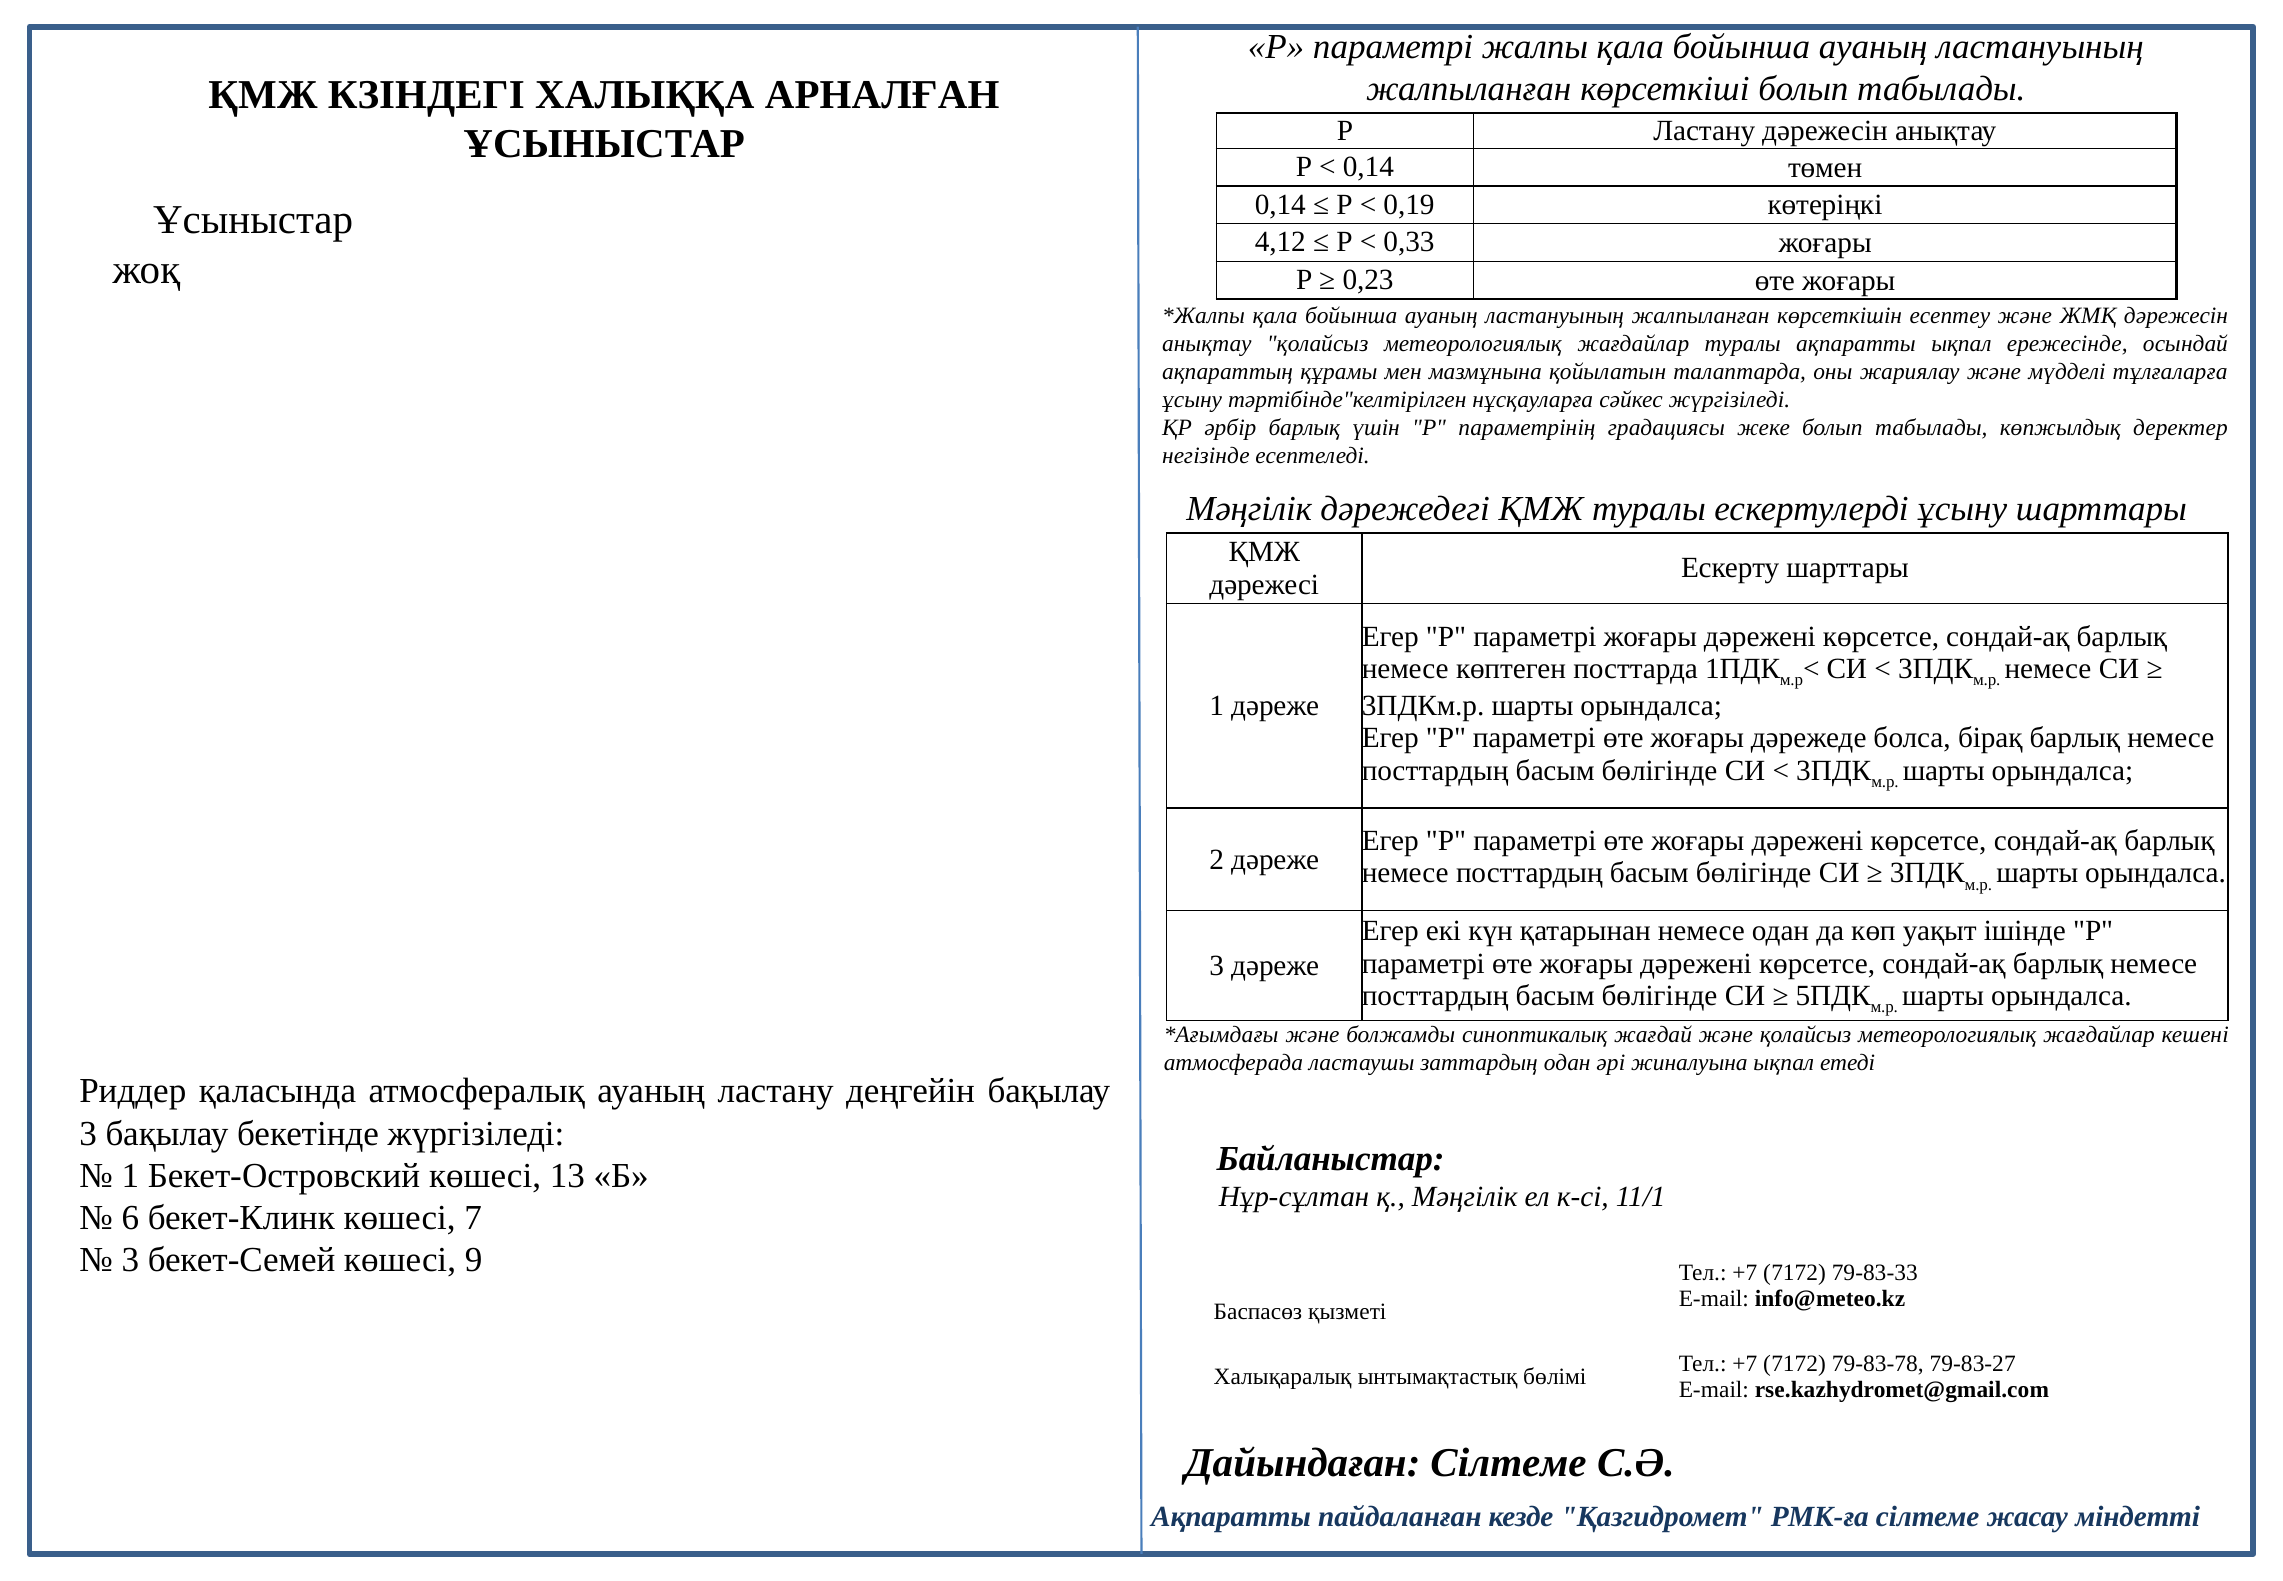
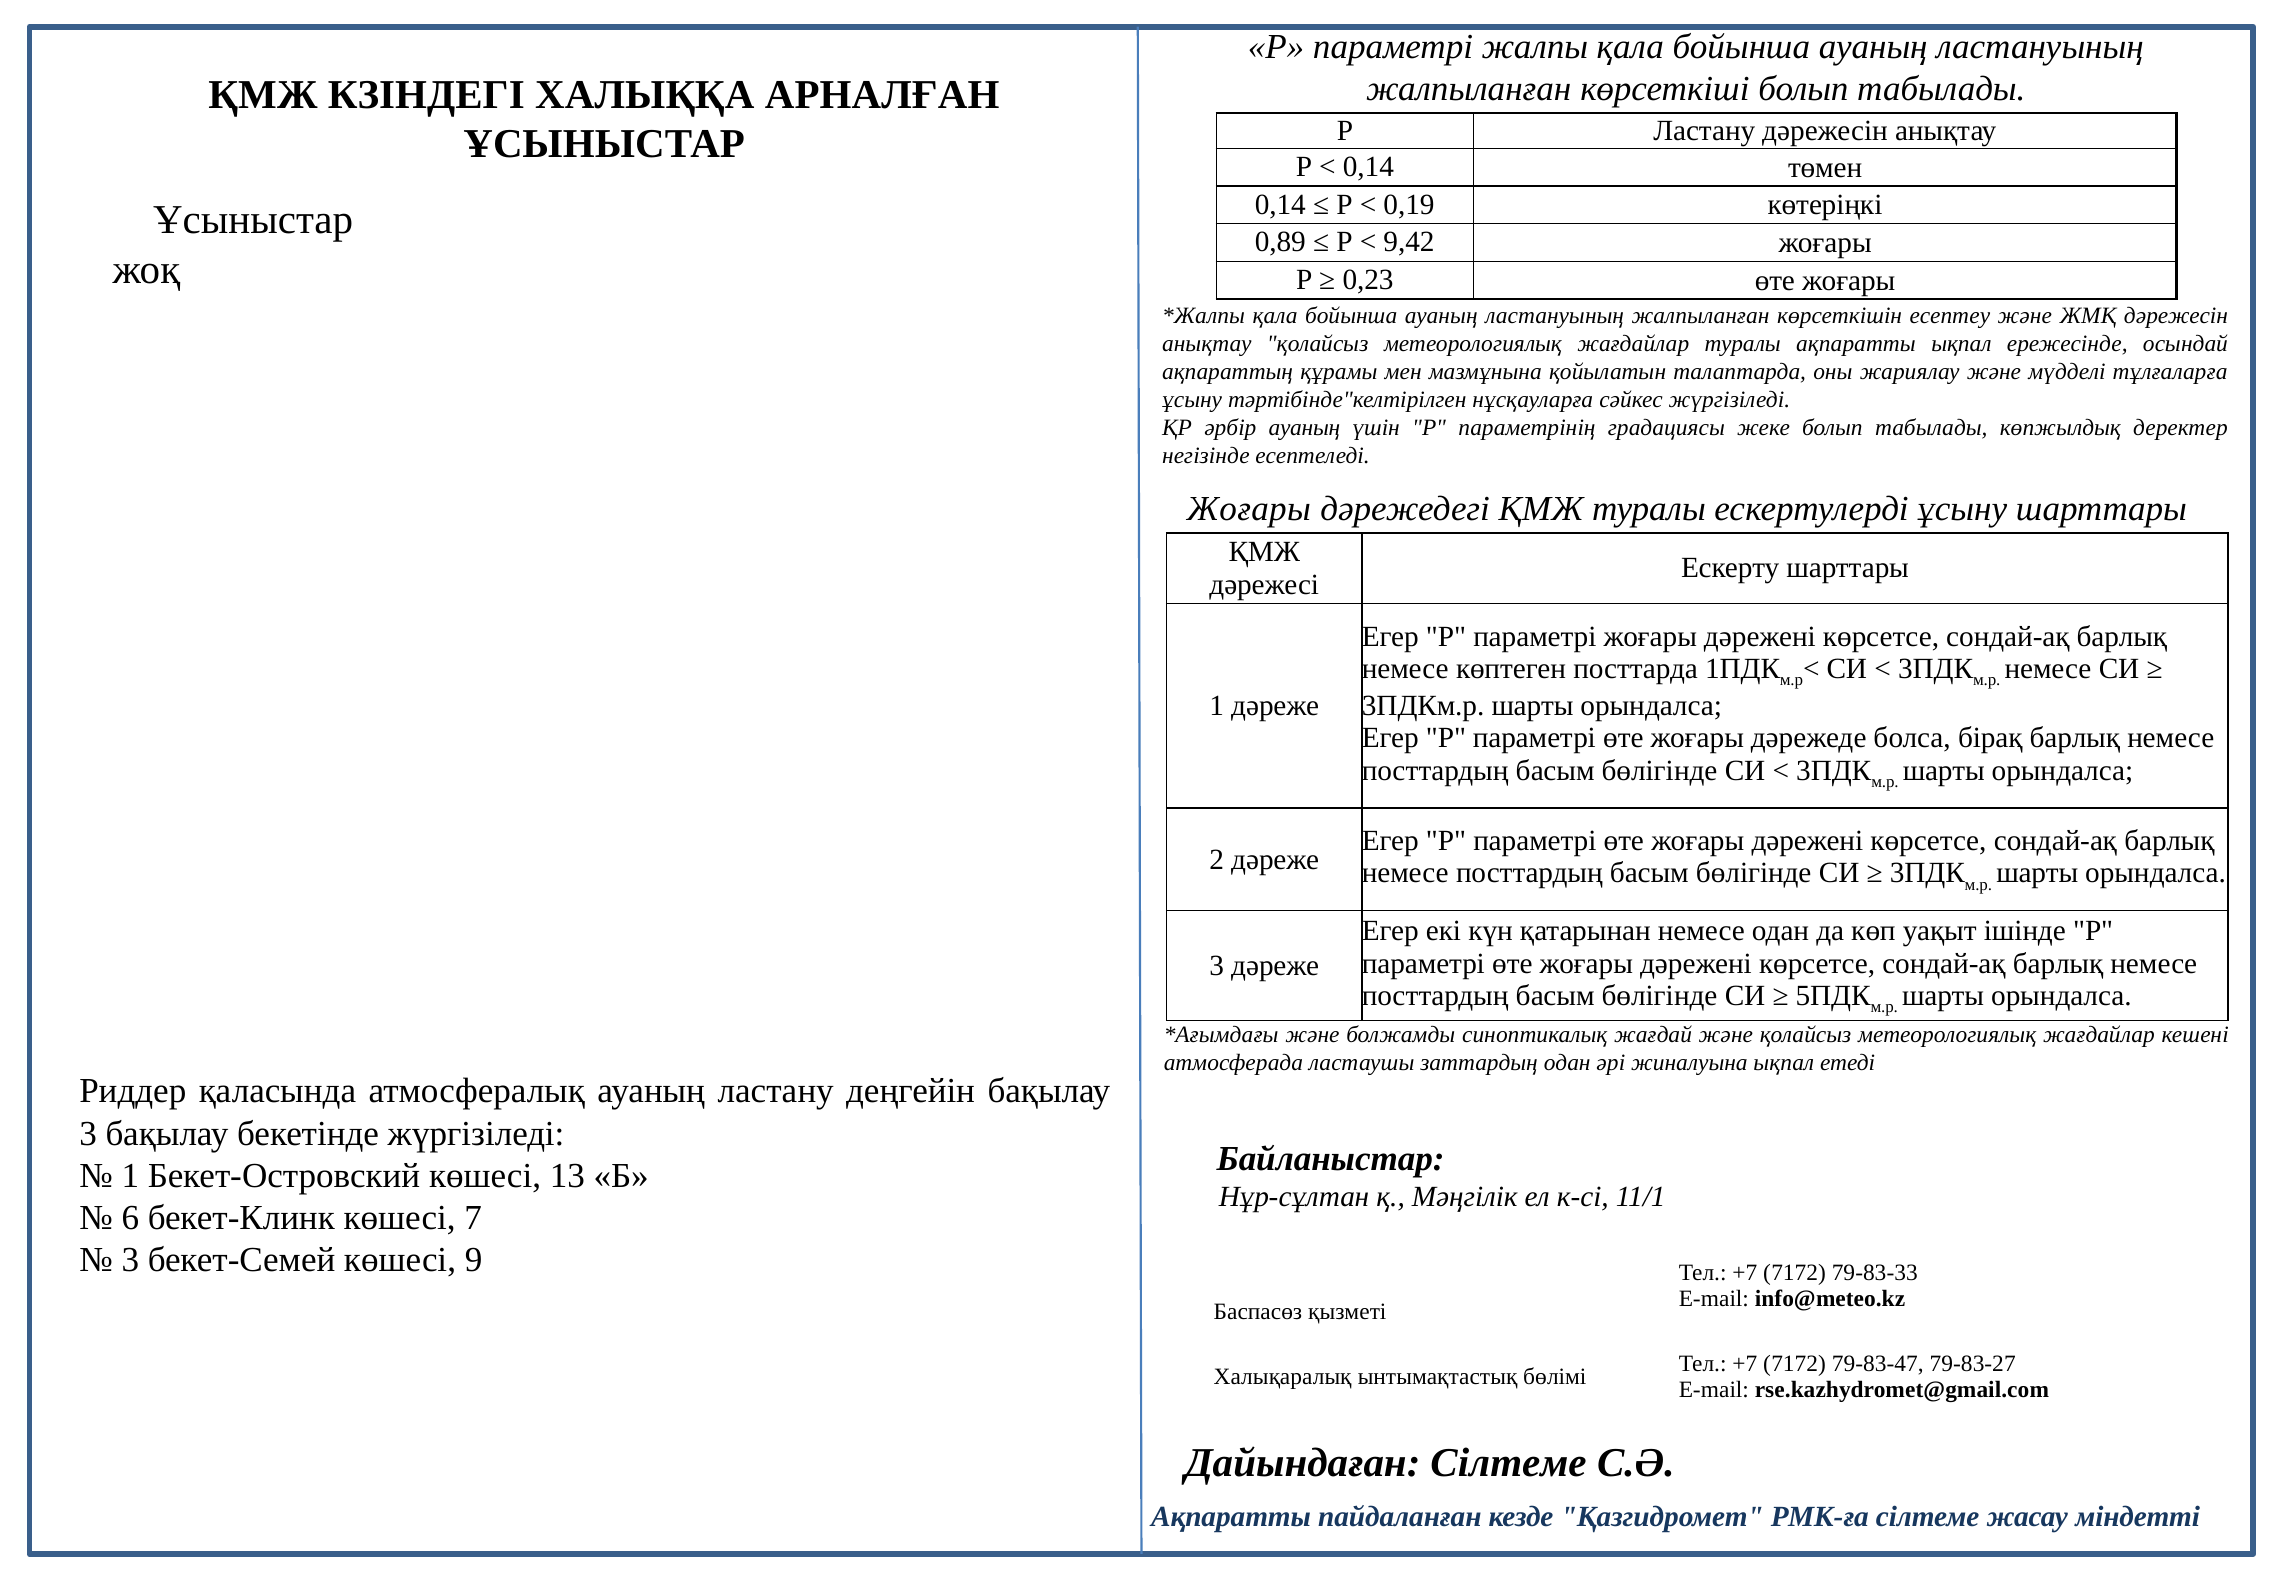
4,12: 4,12 -> 0,89 (1280, 242)
0,33: 0,33 -> 9,42 (1409, 242)
әрбір барлық: барлық -> ауаның (1304, 427)
Мәңгілік: Мәңгілік -> Жоғары (1249, 509)
79-83-78: 79-83-78 -> 79-83-47 (1878, 1363)
